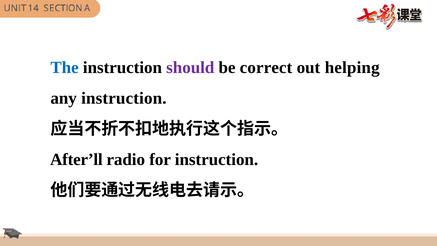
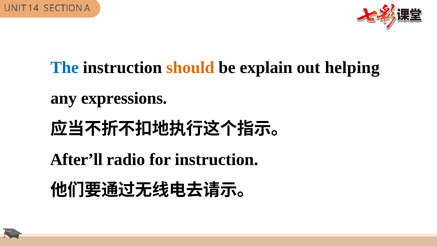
should colour: purple -> orange (190, 68)
correct: correct -> explain (266, 68)
any instruction: instruction -> expressions (124, 98)
